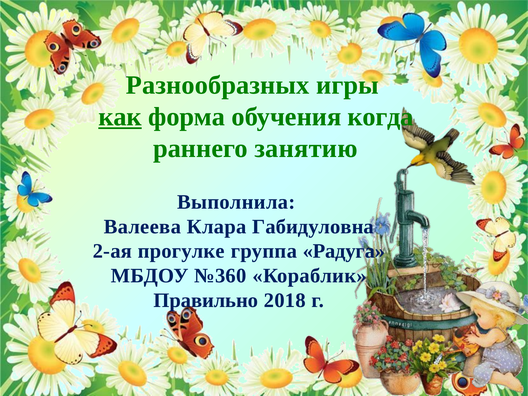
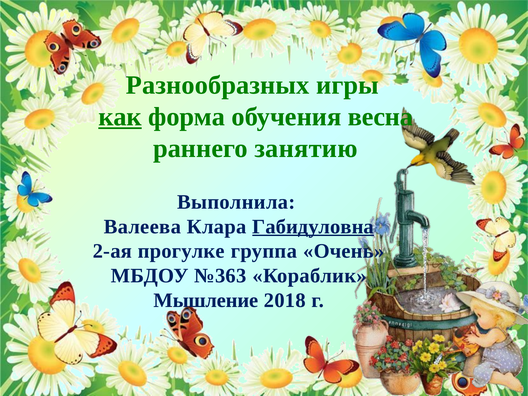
когда: когда -> весна (380, 117)
Габидуловна underline: none -> present (313, 227)
Радуга: Радуга -> Очень (344, 251)
№360: №360 -> №363 (220, 276)
Правильно: Правильно -> Мышление (206, 301)
